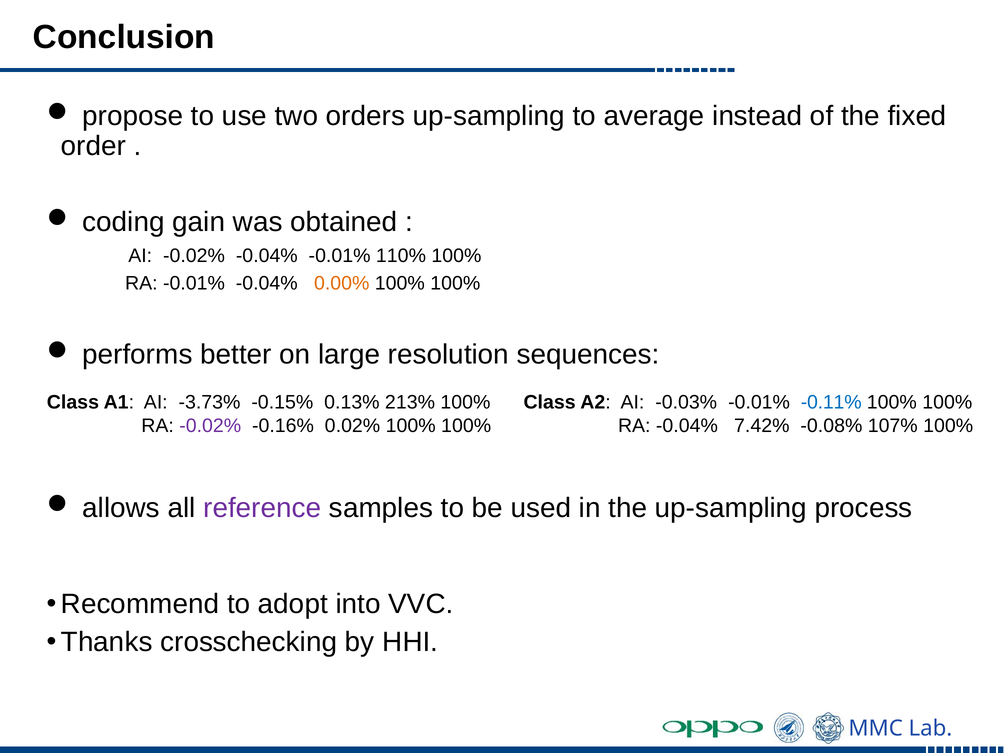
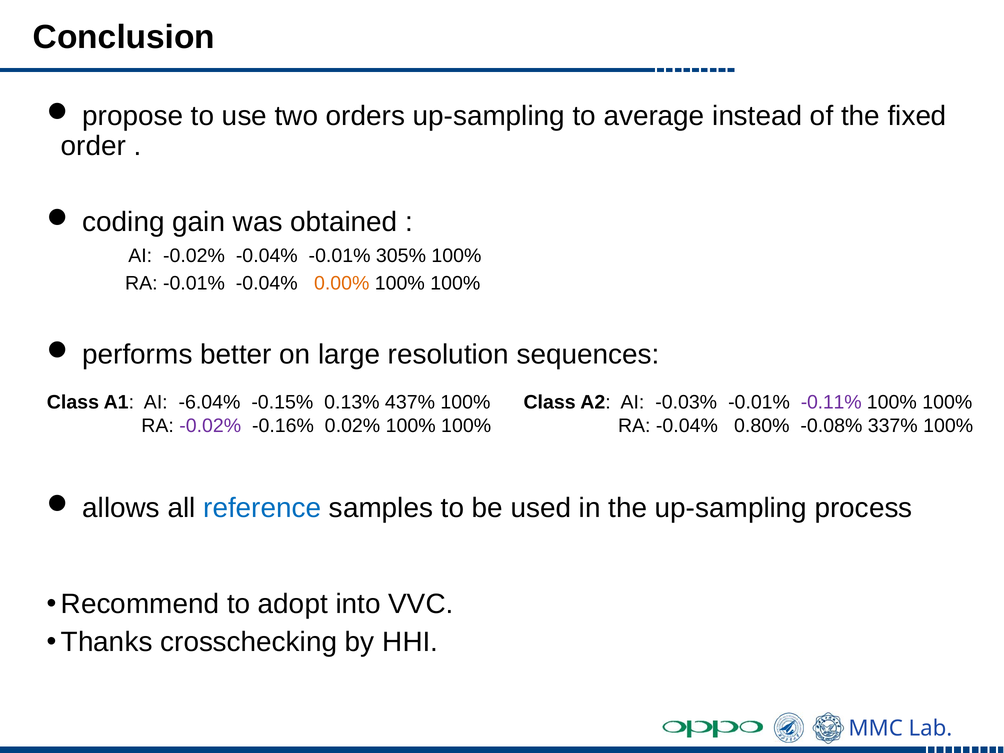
110%: 110% -> 305% (401, 256)
-3.73%: -3.73% -> -6.04% (209, 402)
213%: 213% -> 437% (410, 402)
-0.11% colour: blue -> purple (831, 402)
7.42%: 7.42% -> 0.80% (762, 426)
107%: 107% -> 337% (893, 426)
reference colour: purple -> blue (262, 508)
